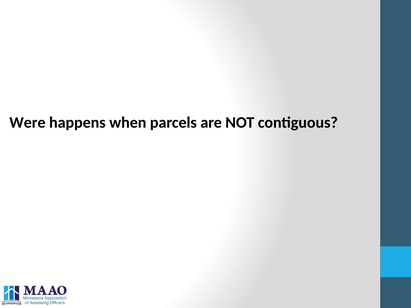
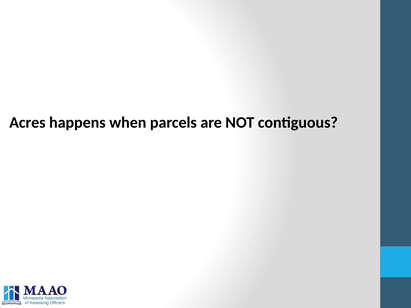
Were: Were -> Acres (27, 123)
